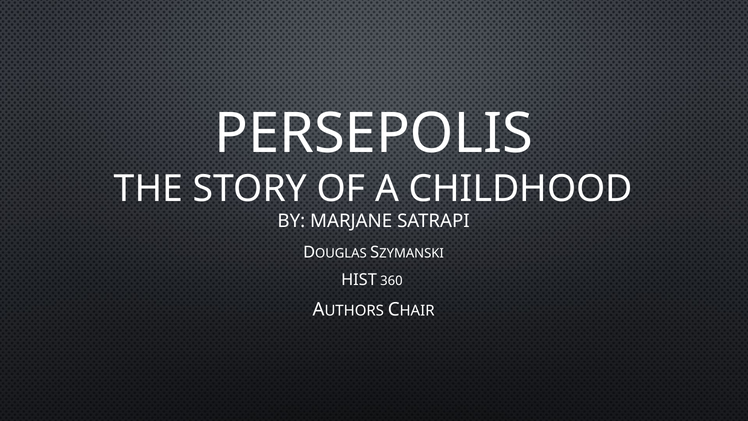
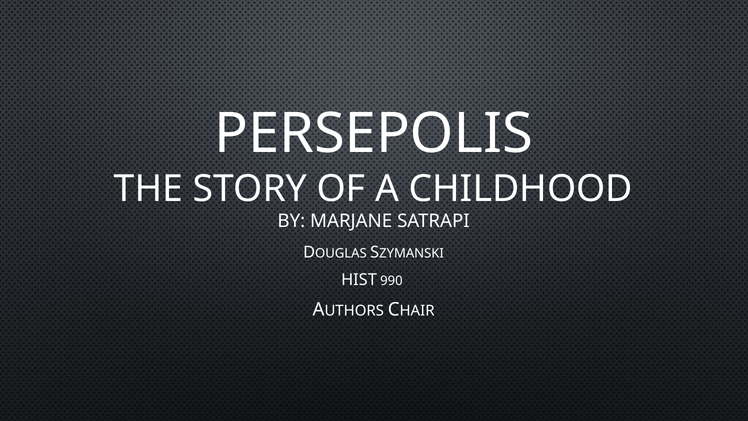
360: 360 -> 990 (391, 281)
